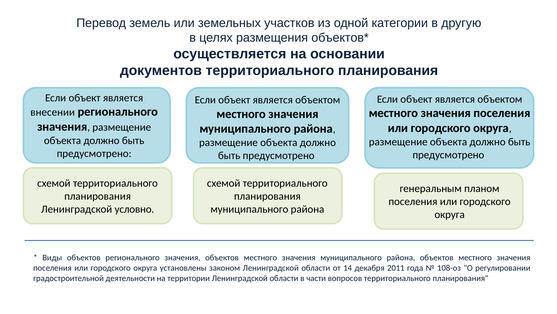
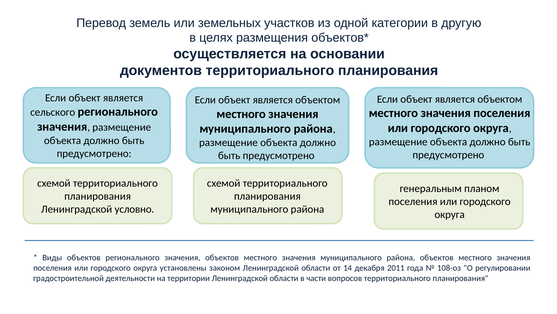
внесении: внесении -> сельского (53, 112)
